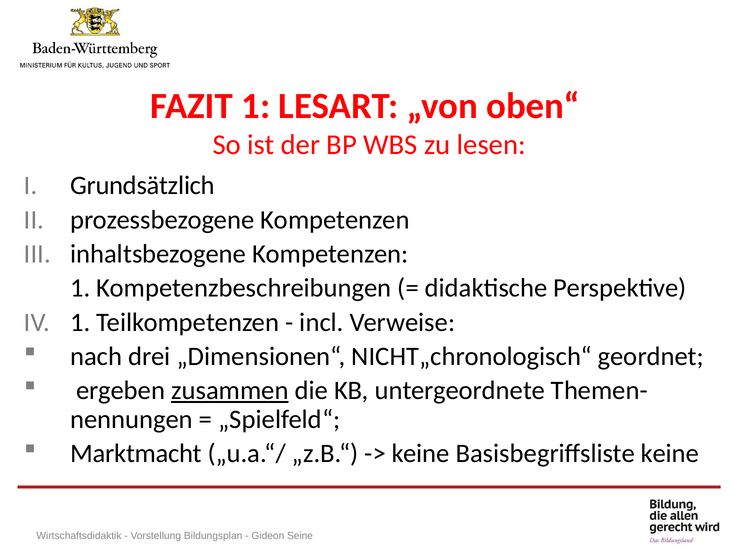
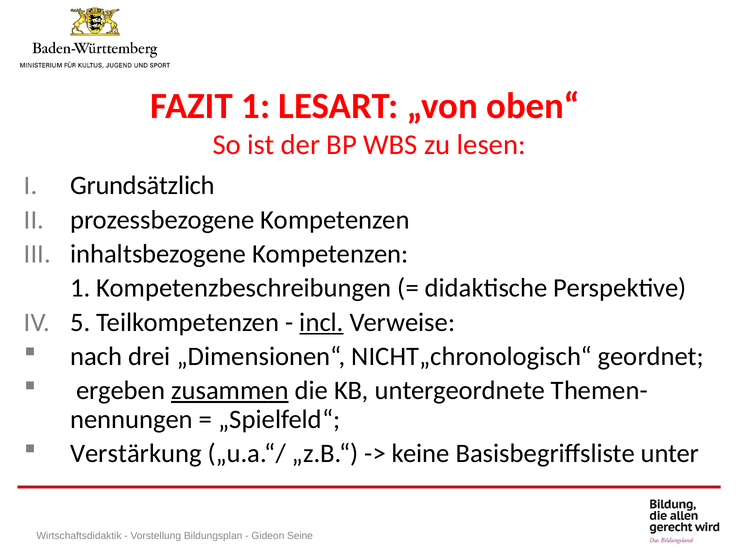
1: 1 -> 5 (80, 323)
incl underline: none -> present (322, 323)
Marktmacht: Marktmacht -> Verstärkung (136, 454)
Basisbegriffsliste keine: keine -> unter (670, 454)
